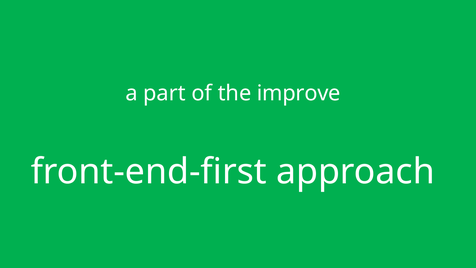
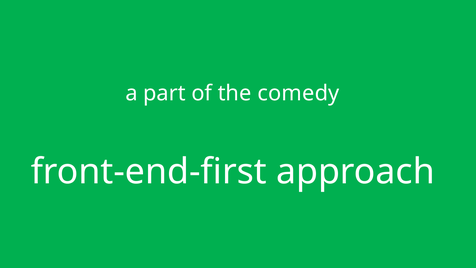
improve: improve -> comedy (298, 93)
